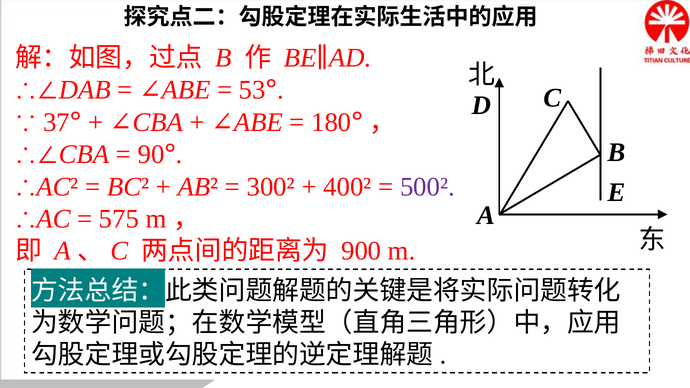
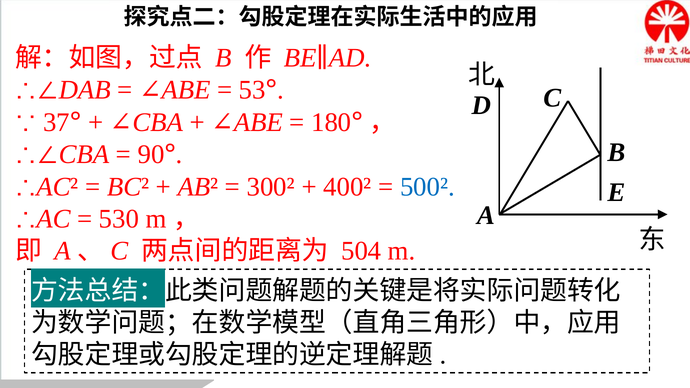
500² colour: purple -> blue (427, 187)
575: 575 -> 530 (119, 219)
900: 900 -> 504 (361, 251)
